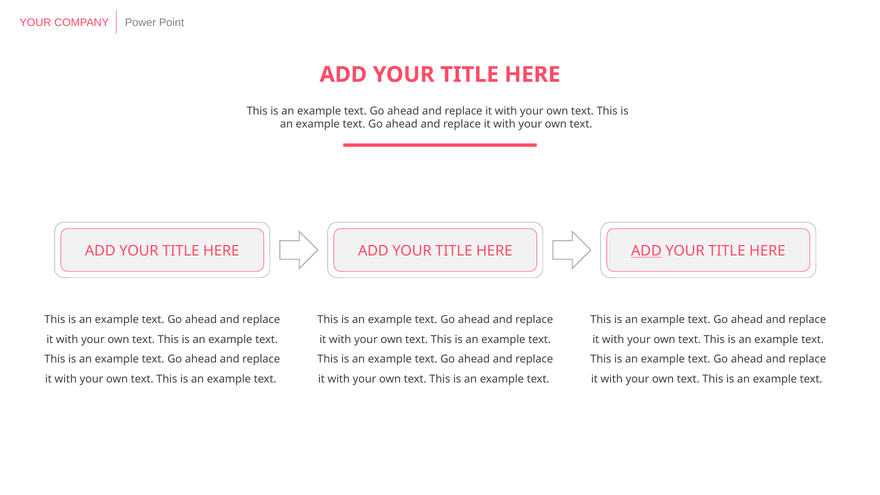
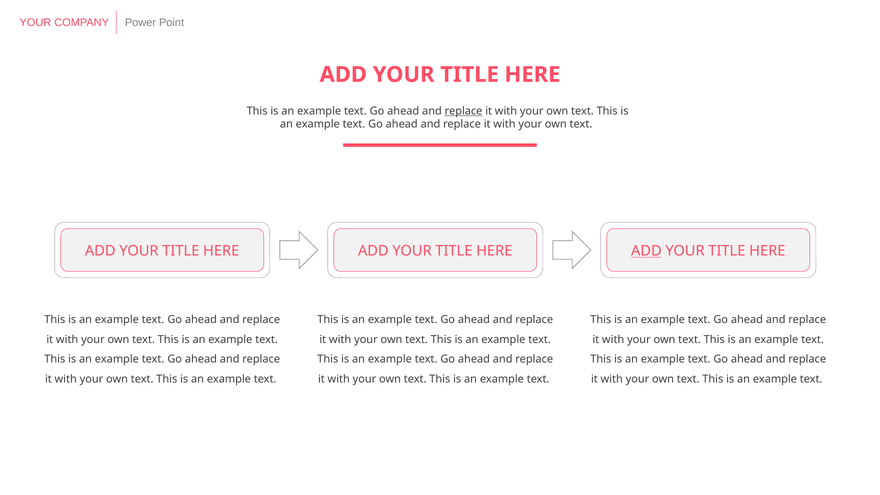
replace underline: none -> present (464, 111)
